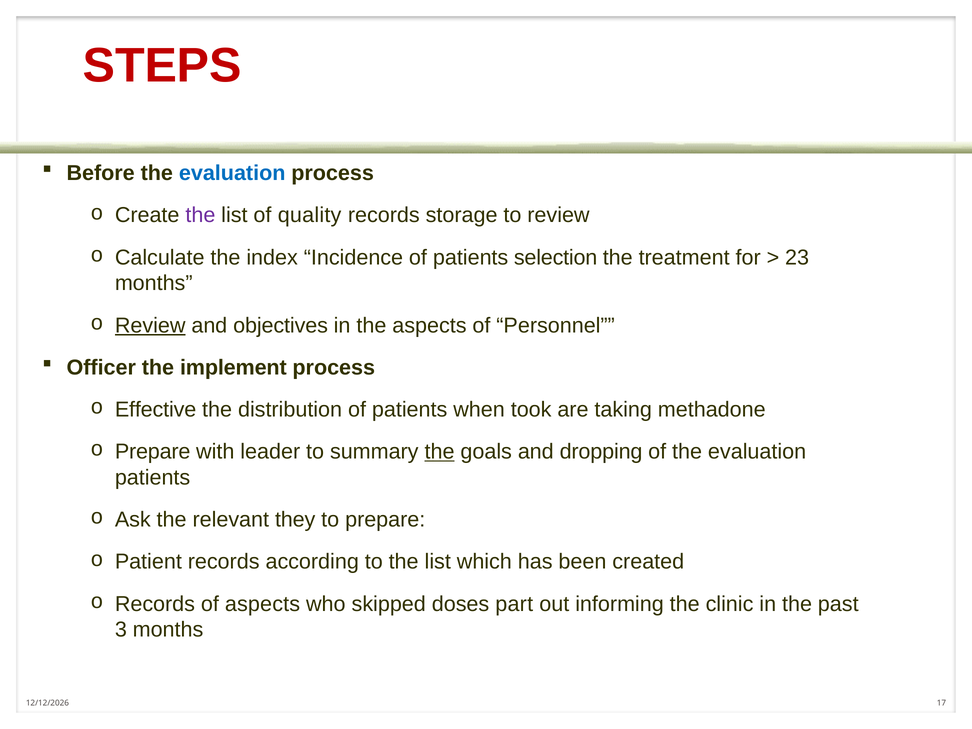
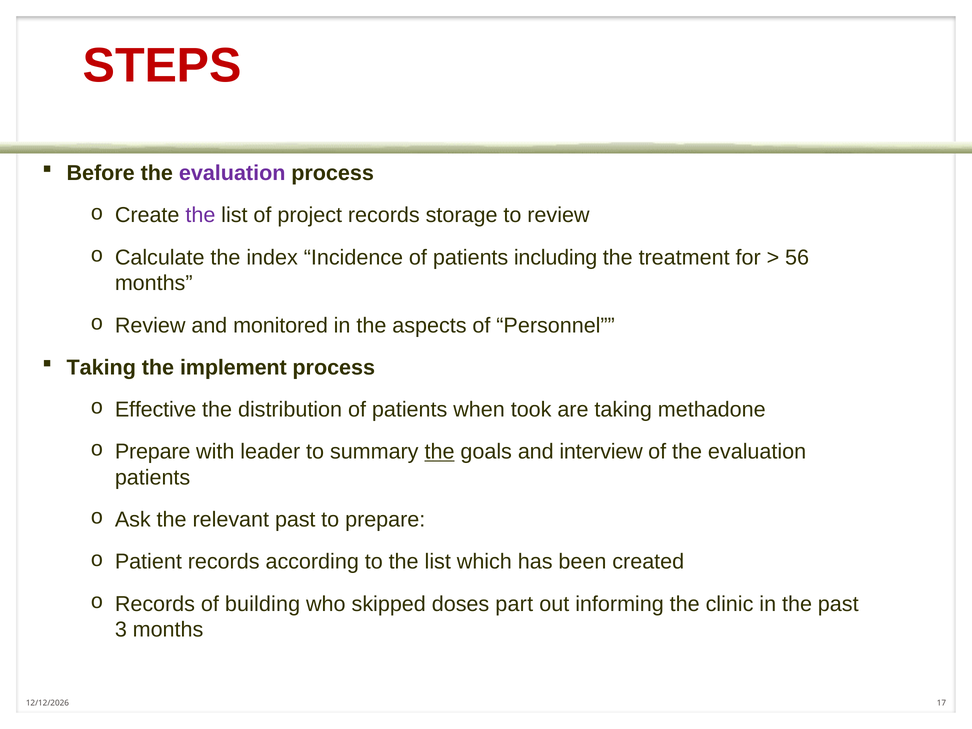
evaluation colour: blue -> purple (232, 173)
quality: quality -> project (310, 215)
selection: selection -> including (556, 257)
23: 23 -> 56 (797, 257)
Review underline: present -> none (150, 325)
objectives: objectives -> monitored (281, 325)
Officer: Officer -> Taking (101, 368)
dropping: dropping -> interview (601, 452)
relevant they: they -> past (295, 520)
of aspects: aspects -> building (263, 604)
